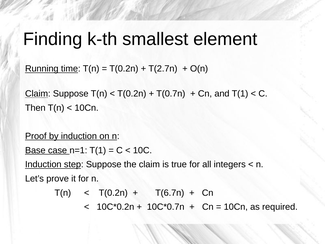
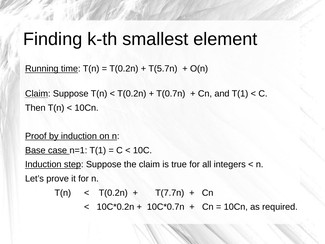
T(2.7n: T(2.7n -> T(5.7n (163, 69)
T(6.7n: T(6.7n -> T(7.7n (170, 193)
